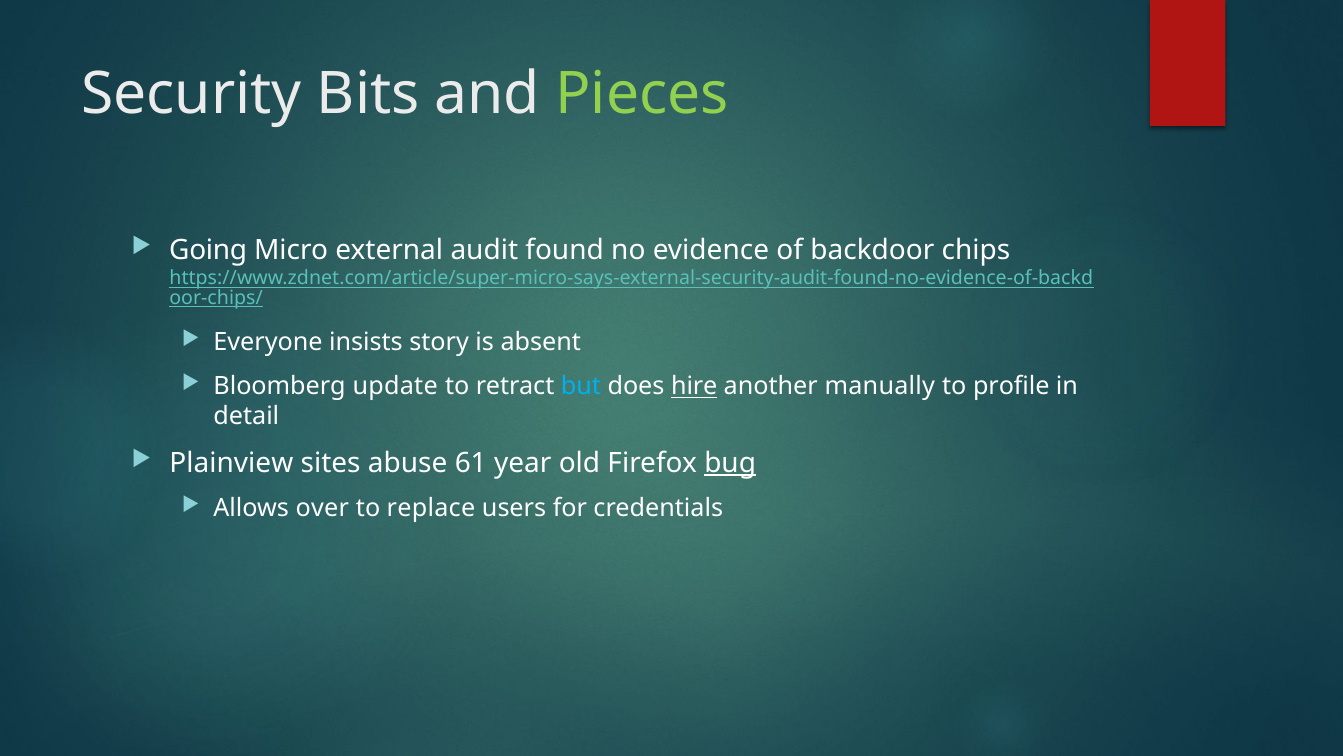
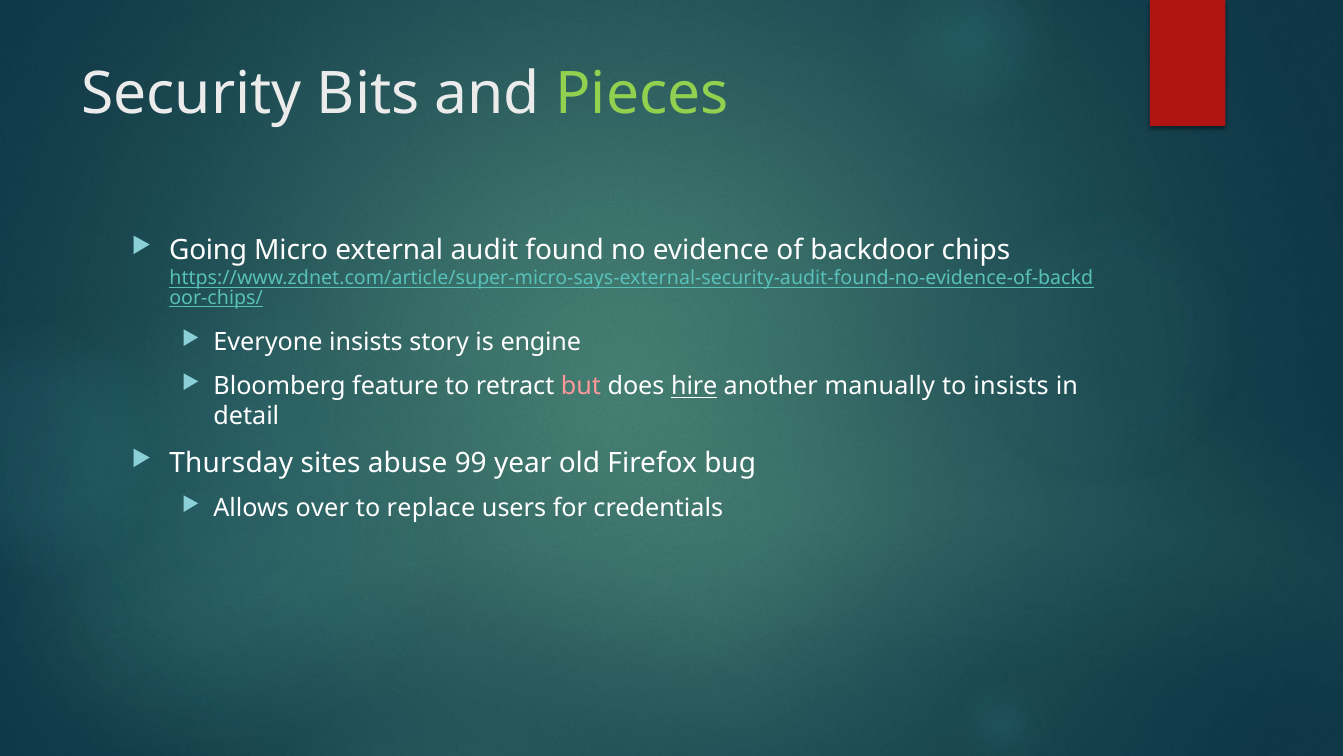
absent: absent -> engine (541, 342)
update: update -> feature (395, 386)
but colour: light blue -> pink (581, 386)
to profile: profile -> insists (1011, 386)
Plainview: Plainview -> Thursday (231, 462)
61: 61 -> 99 (471, 462)
bug underline: present -> none (730, 462)
